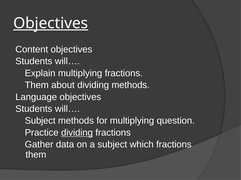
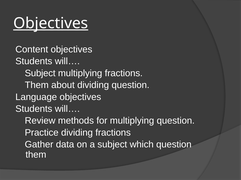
Explain: Explain -> Subject (40, 73)
dividing methods: methods -> question (131, 85)
Subject: Subject -> Review (40, 121)
dividing underline: present -> none (77, 133)
which fractions: fractions -> question (174, 145)
